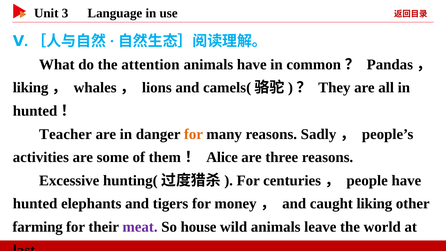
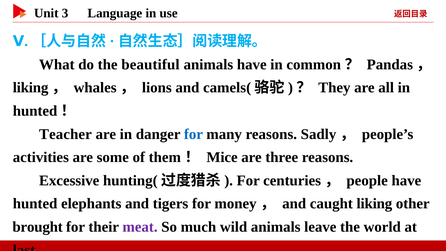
attention: attention -> beautiful (150, 64)
for colour: orange -> blue (193, 134)
Alice: Alice -> Mice (222, 157)
farming: farming -> brought (38, 227)
house: house -> much (198, 227)
